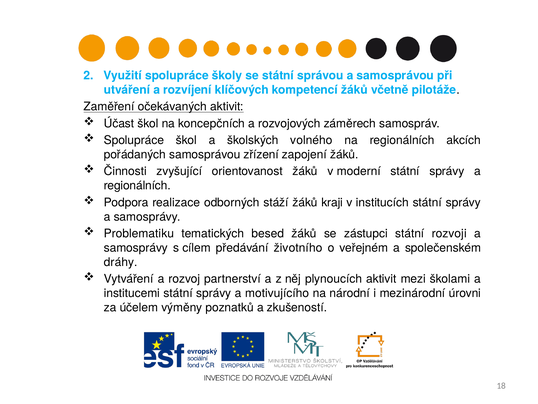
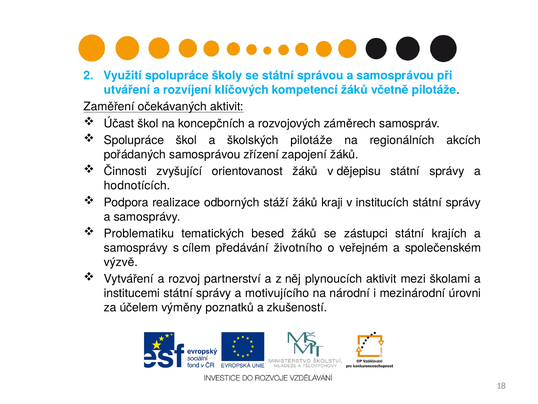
školských volného: volného -> pilotáže (311, 140)
moderní: moderní -> dějepisu (359, 171)
regionálních: regionálních -> hodnotících (137, 185)
rozvoji: rozvoji -> krajích (449, 233)
dráhy: dráhy -> výzvě (121, 262)
